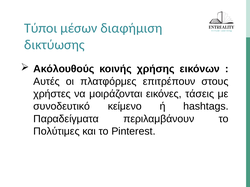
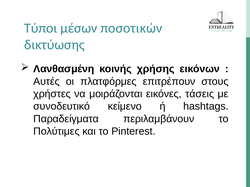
διαφήμιση: διαφήμιση -> ποσοτικών (131, 28)
Ακόλουθούς: Ακόλουθούς -> Λανθασμένη (64, 69)
